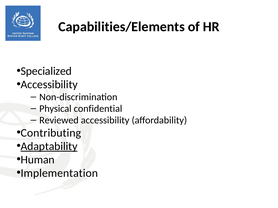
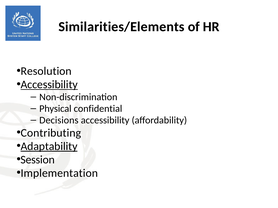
Capabilities/Elements: Capabilities/Elements -> Similarities/Elements (121, 27)
Specialized: Specialized -> Resolution (46, 71)
Accessibility underline: none -> present (49, 85)
Reviewed: Reviewed -> Decisions (59, 120)
Human: Human -> Session (38, 160)
